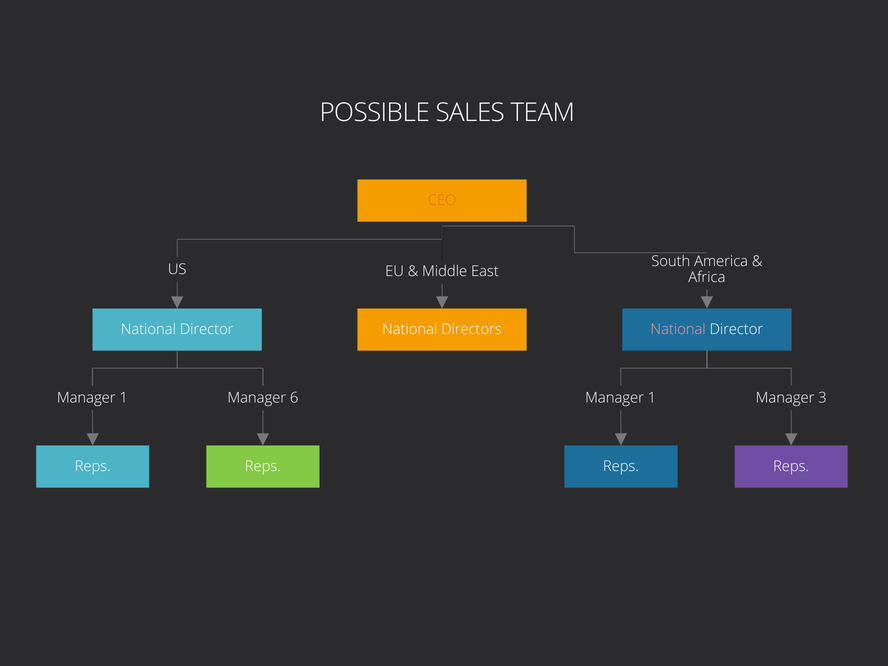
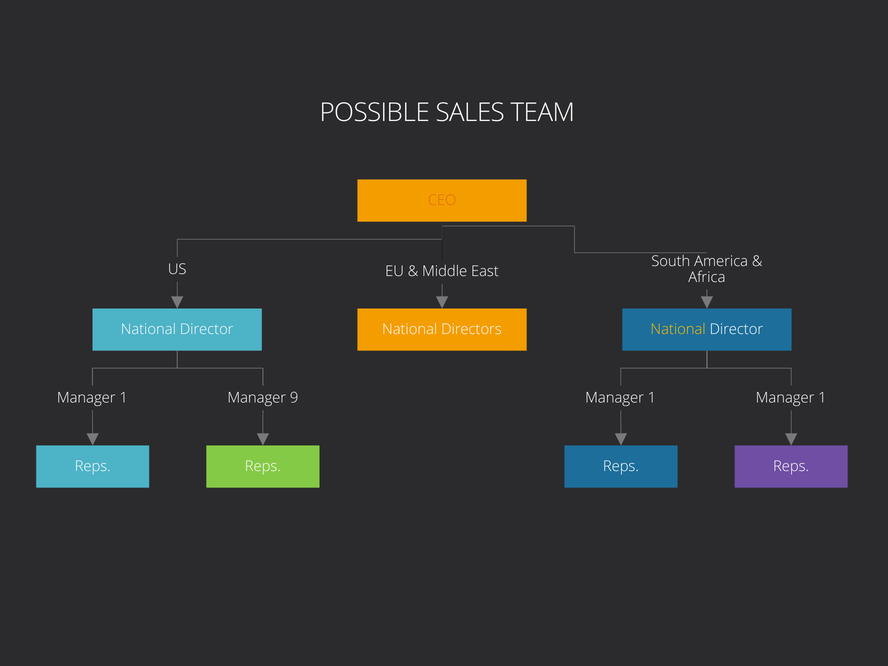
National colour: pink -> yellow (678, 330)
6: 6 -> 9 (294, 398)
1 Manager 3: 3 -> 1 (822, 398)
